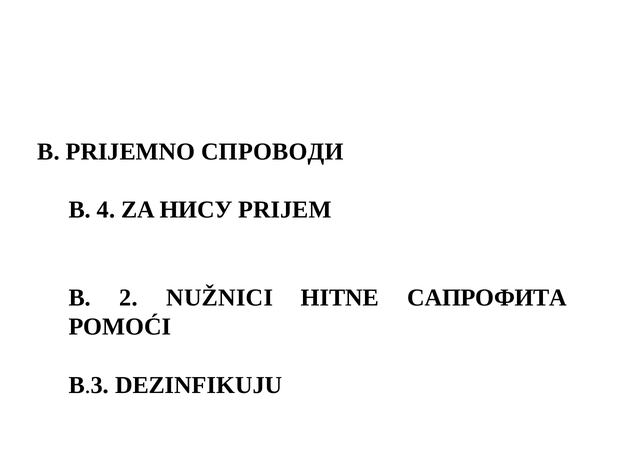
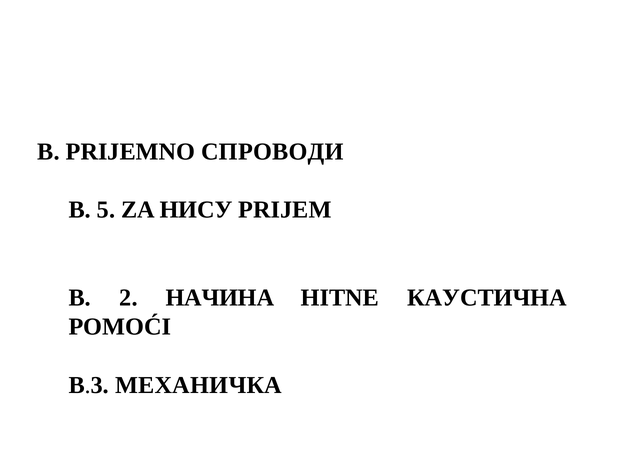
4: 4 -> 5 (106, 210)
NUŽNICI: NUŽNICI -> НАЧИНА (220, 297)
САПРОФИТА: САПРОФИТА -> КАУСТИЧНА (487, 297)
DEZINFIKUJU: DEZINFIKUJU -> МЕХАНИЧКА (199, 385)
